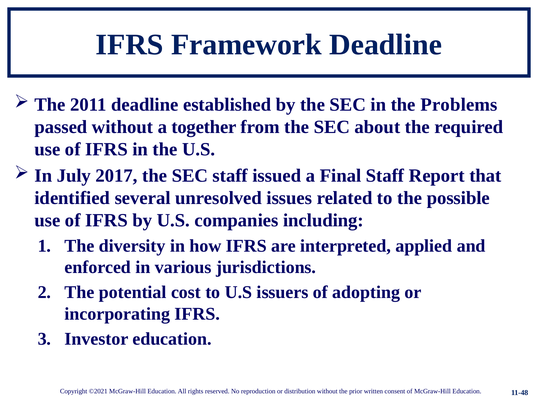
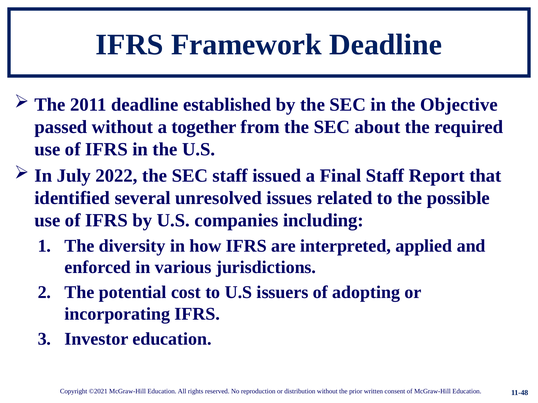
Problems: Problems -> Objective (459, 105)
2017: 2017 -> 2022 (117, 176)
